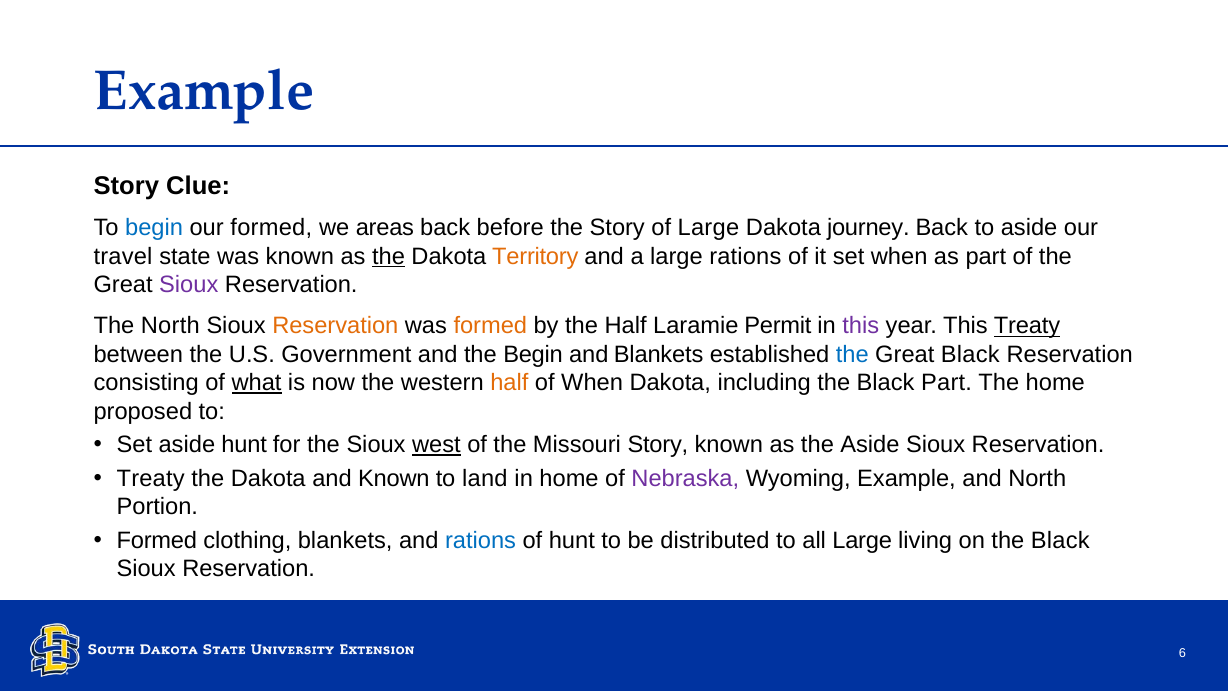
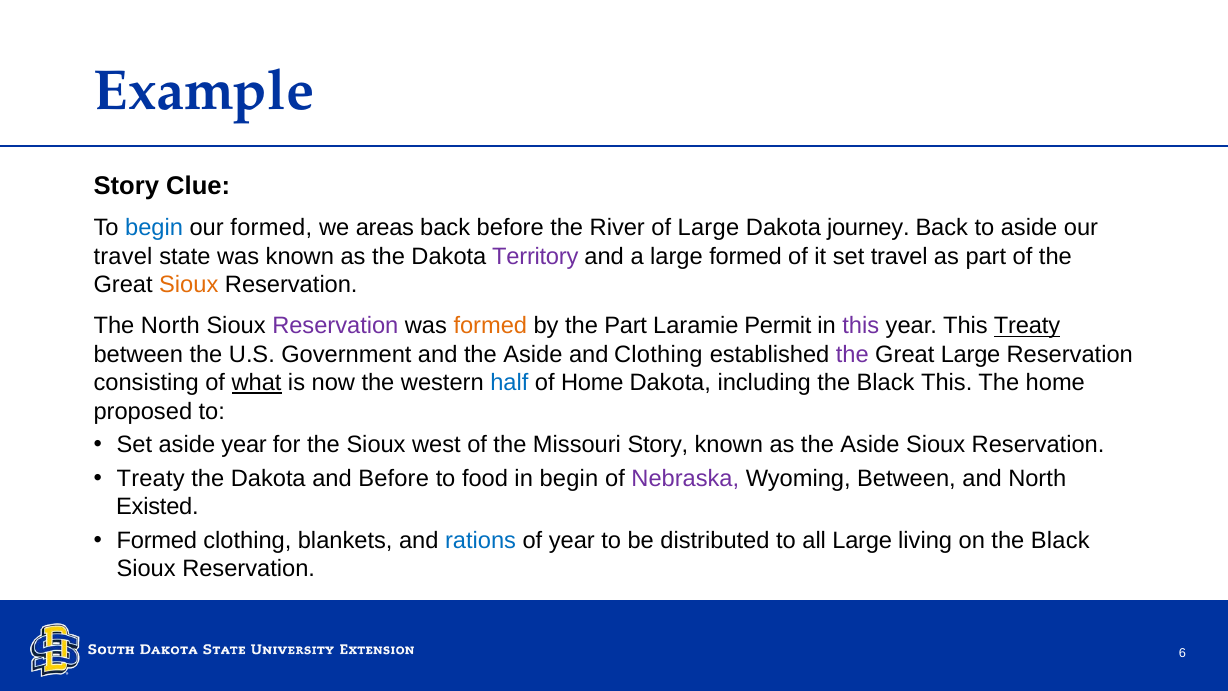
the Story: Story -> River (617, 228)
the underline: present -> none (389, 256)
Territory colour: orange -> purple (535, 256)
large rations: rations -> formed (746, 256)
set when: when -> travel (899, 256)
Sioux colour: purple -> orange (189, 285)
Reservation colour: orange -> purple (335, 326)
the Half: Half -> Part (626, 326)
and the Begin: Begin -> Aside (533, 354)
and Blankets: Blankets -> Clothing (658, 354)
the colour: blue -> purple (852, 354)
Great Black: Black -> Large (971, 354)
half colour: orange -> blue (509, 383)
of When: When -> Home (592, 383)
Black Part: Part -> This (947, 383)
aside hunt: hunt -> year (244, 445)
west underline: present -> none (436, 445)
and Known: Known -> Before (394, 478)
land: land -> food (485, 478)
in home: home -> begin (569, 478)
Wyoming Example: Example -> Between (906, 478)
Portion: Portion -> Existed (157, 507)
of hunt: hunt -> year (572, 540)
